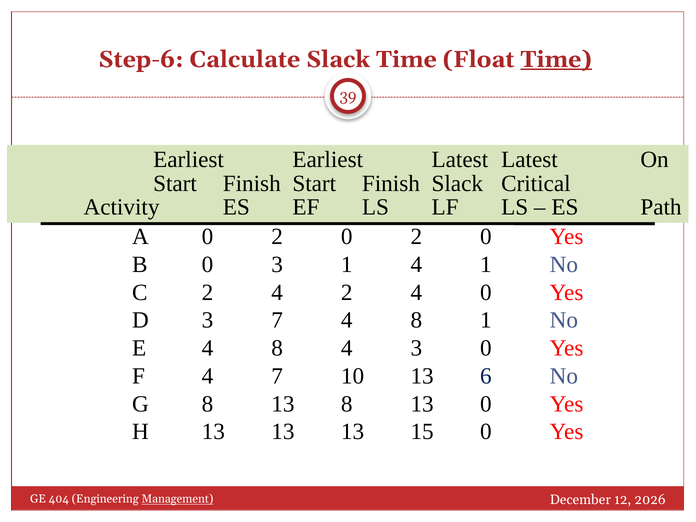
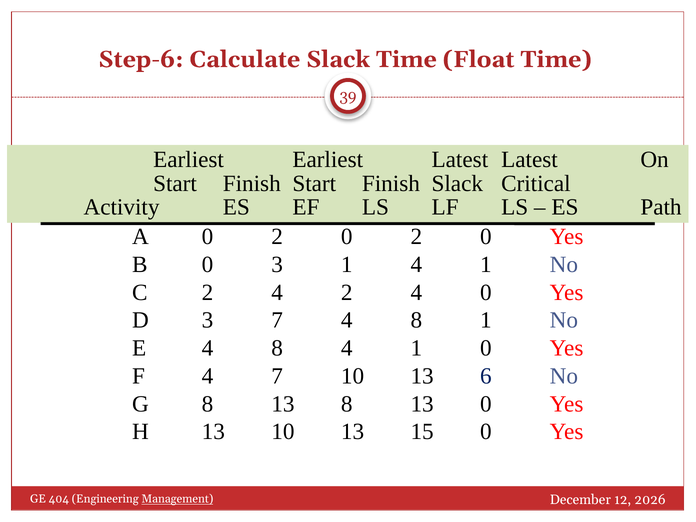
Time underline: present -> none (556, 59)
8 4 3: 3 -> 1 (416, 348)
H 13 13: 13 -> 10 (283, 432)
